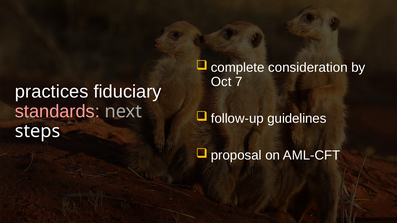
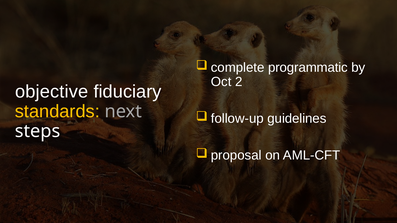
consideration: consideration -> programmatic (308, 68)
7: 7 -> 2 (239, 82)
practices: practices -> objective (52, 92)
standards colour: pink -> yellow (57, 112)
